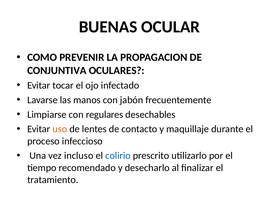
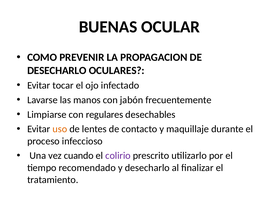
CONJUNTIVA: CONJUNTIVA -> DESECHARLO (57, 71)
incluso: incluso -> cuando (79, 156)
colirio colour: blue -> purple (118, 156)
